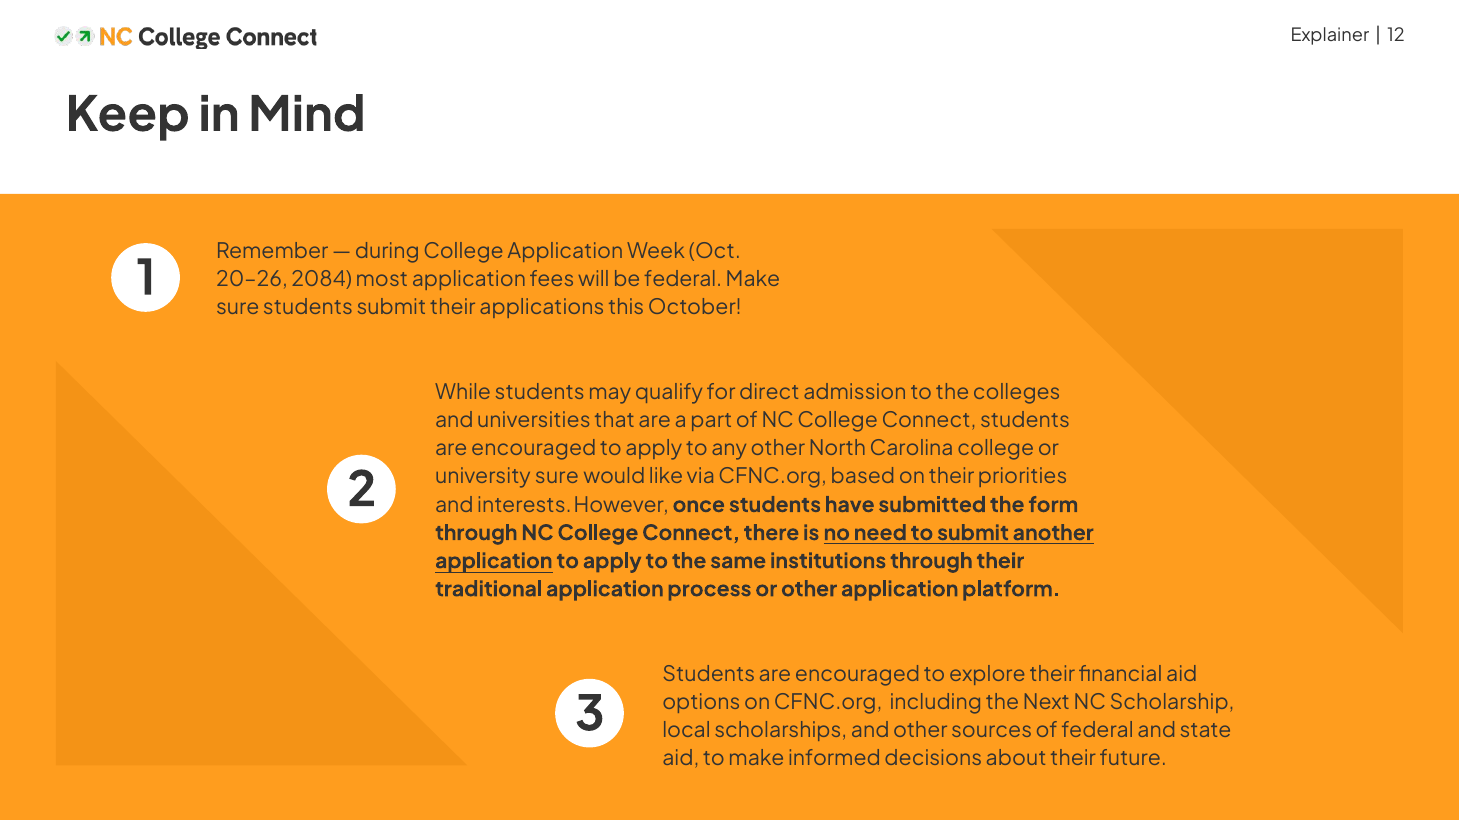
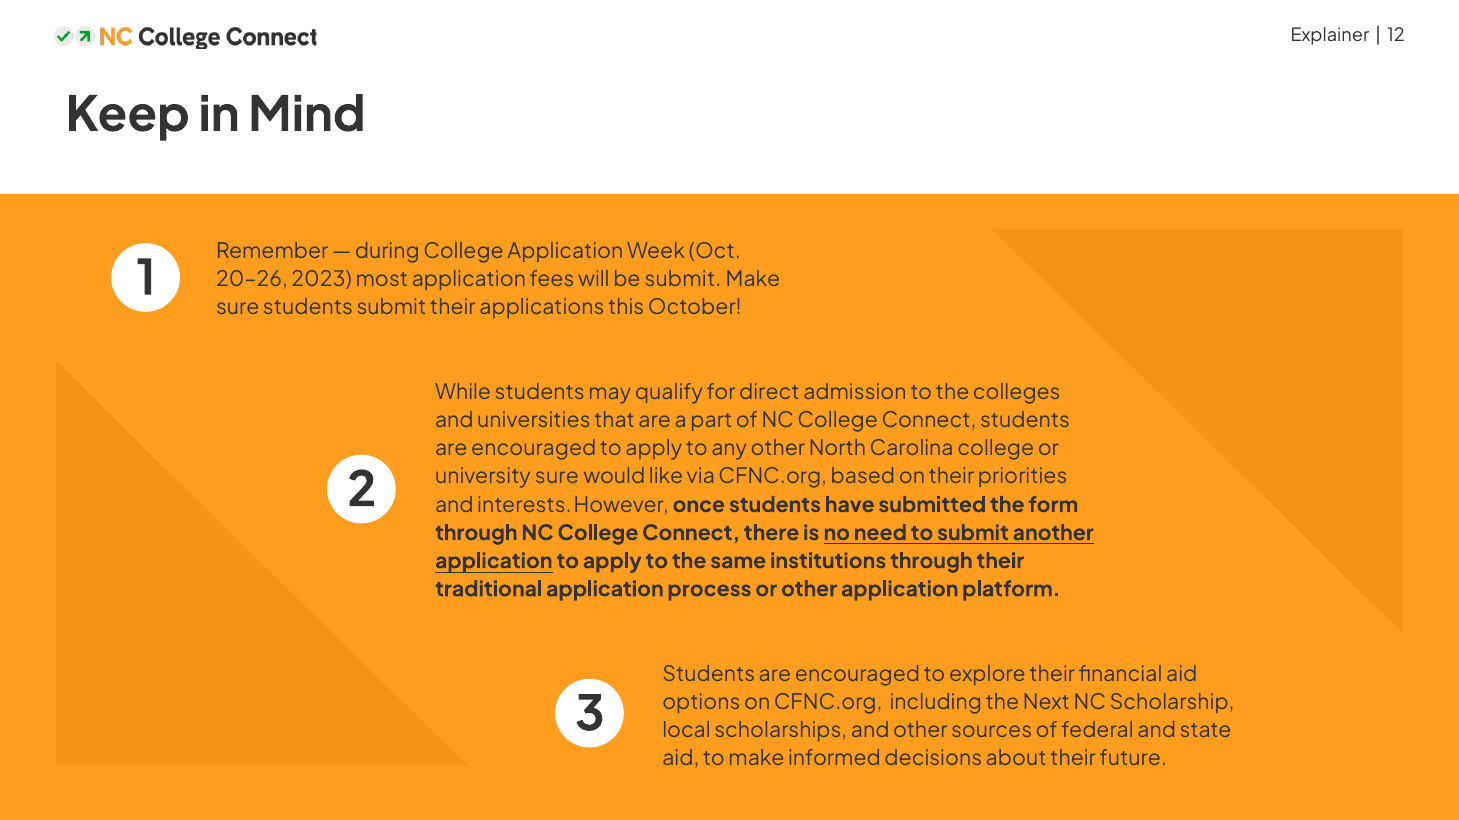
2084: 2084 -> 2023 (322, 279)
be federal: federal -> submit (683, 279)
